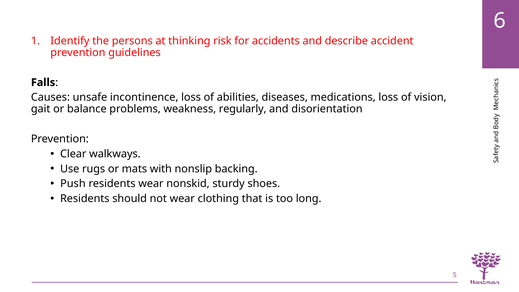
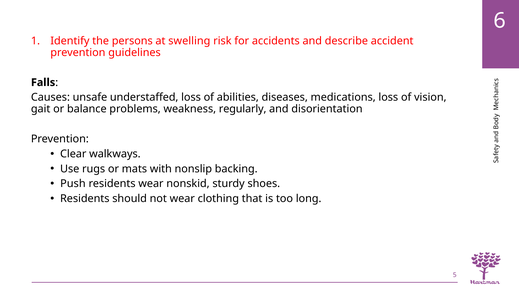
thinking: thinking -> swelling (189, 41)
incontinence: incontinence -> understaffed (144, 97)
